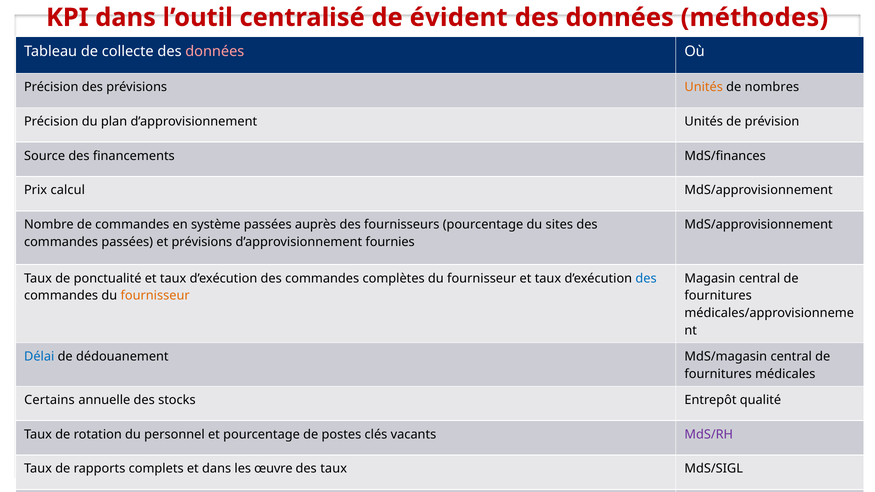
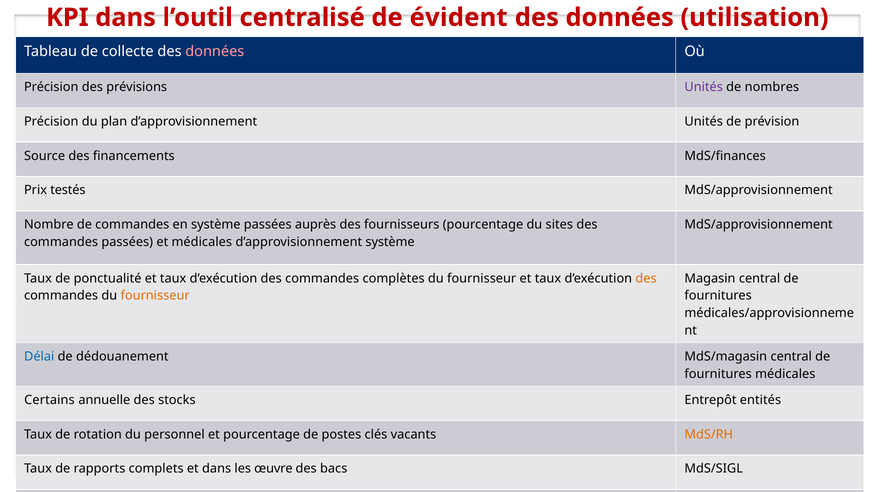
méthodes: méthodes -> utilisation (755, 18)
Unités colour: orange -> purple (704, 87)
Prix calcul: calcul -> testés (68, 190)
et prévisions: prévisions -> médicales (202, 242)
d’approvisionnement fournies: fournies -> système (390, 242)
des colour: blue -> orange (646, 278)
Entrepôt qualité: qualité -> entités (760, 400)
MdS/RH colour: purple -> orange (709, 435)
des taux: taux -> bacs (334, 469)
